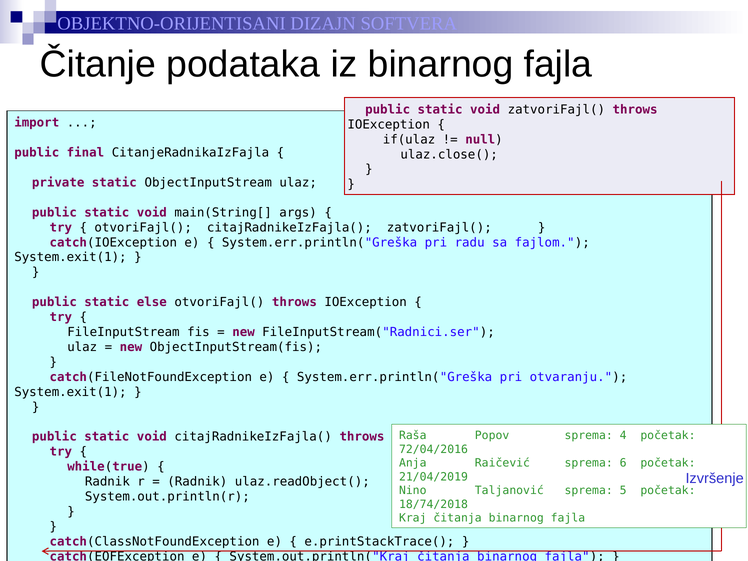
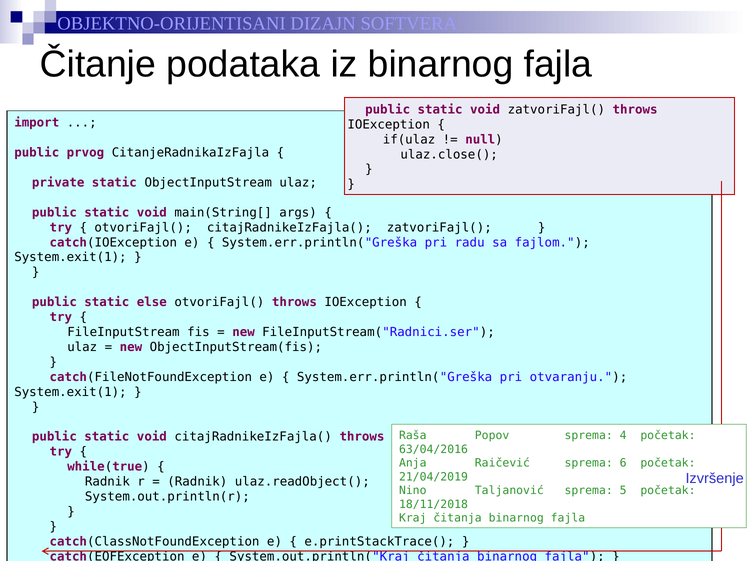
final: final -> prvog (85, 153)
72/04/2016: 72/04/2016 -> 63/04/2016 (433, 449)
18/74/2018: 18/74/2018 -> 18/11/2018 (433, 504)
